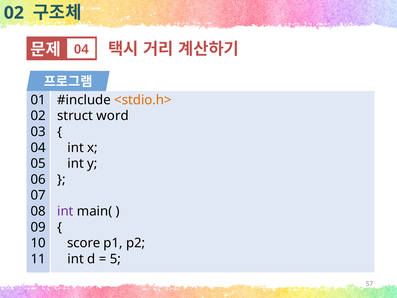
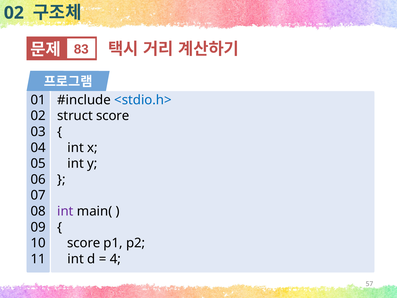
04: 04 -> 83 (81, 49)
<stdio.h> colour: orange -> blue (143, 100)
struct word: word -> score (113, 116)
5: 5 -> 4 (115, 259)
